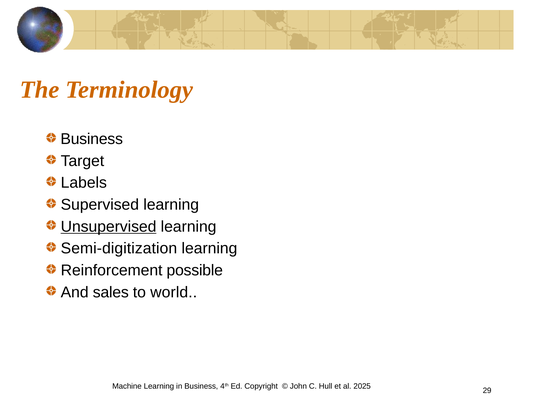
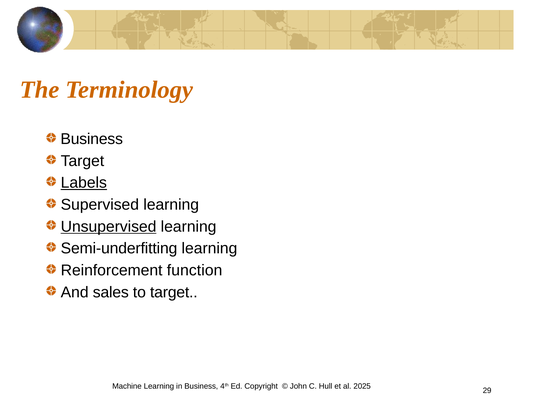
Labels underline: none -> present (84, 183)
Semi-digitization: Semi-digitization -> Semi-underfitting (119, 249)
possible: possible -> function (195, 271)
to world: world -> target (174, 293)
